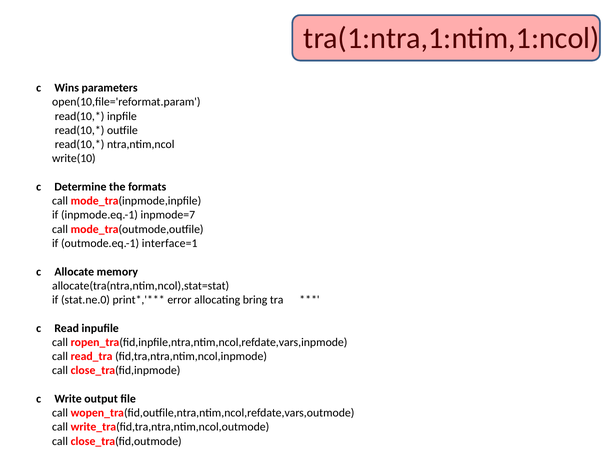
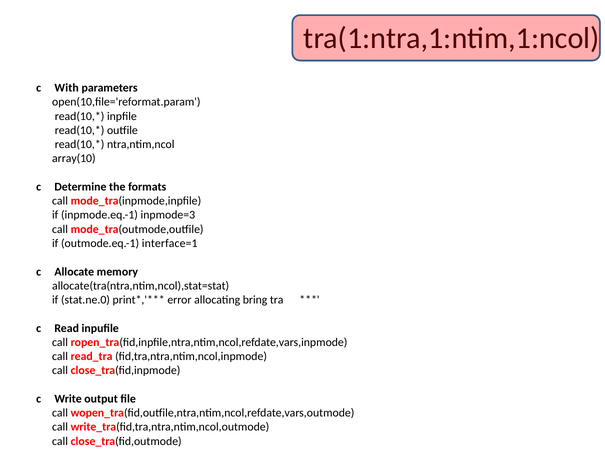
Wins: Wins -> With (67, 88)
write(10: write(10 -> array(10 (74, 158)
inpmode=7: inpmode=7 -> inpmode=3 (168, 215)
